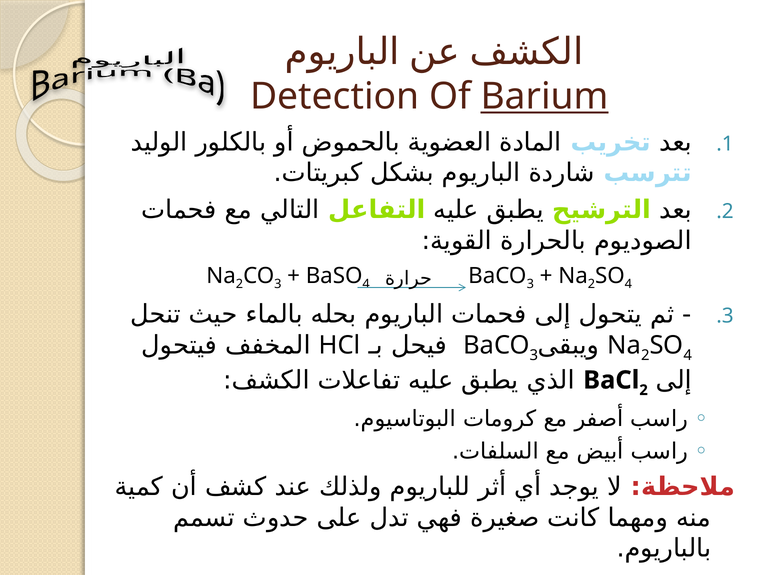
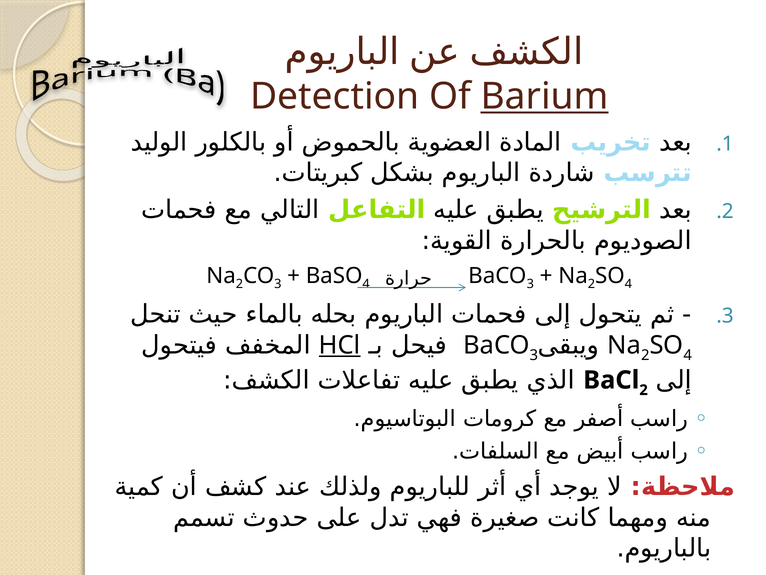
HCl underline: none -> present (340, 345)
